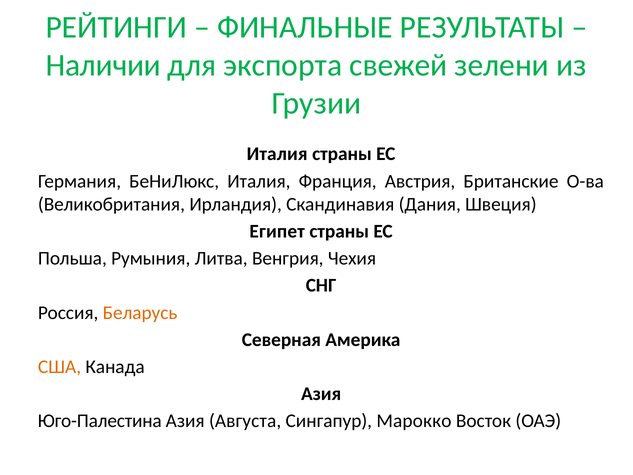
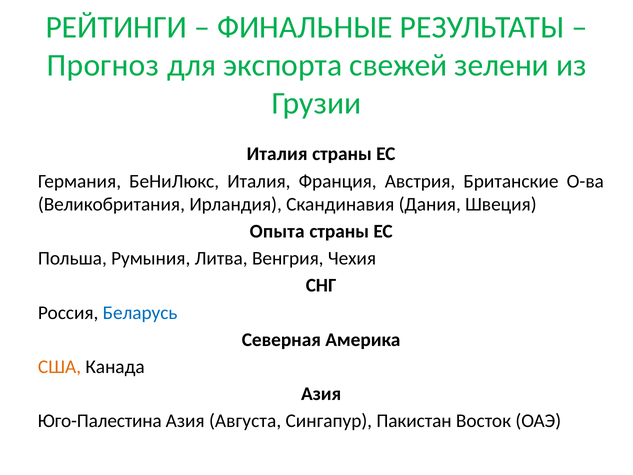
Наличии: Наличии -> Прогноз (103, 65)
Египет: Египет -> Опыта (277, 231)
Беларусь colour: orange -> blue (140, 312)
Марокко: Марокко -> Пакистан (414, 421)
